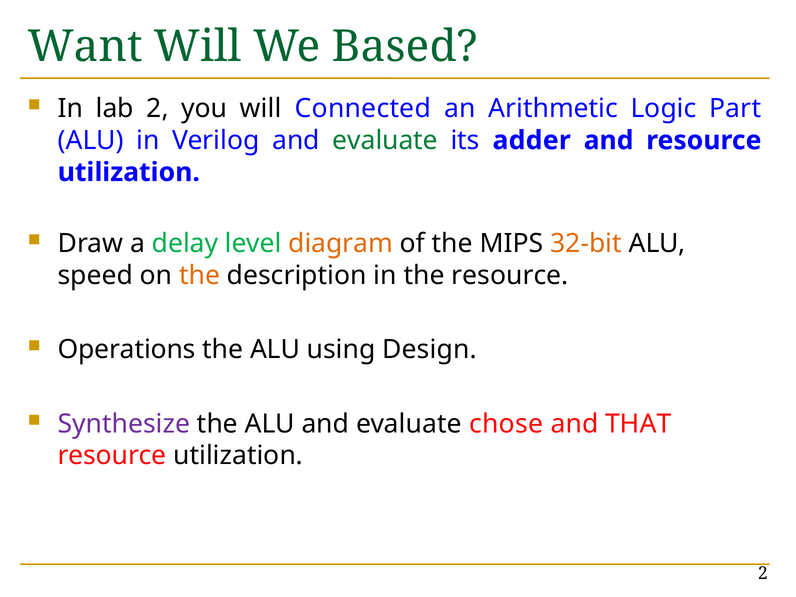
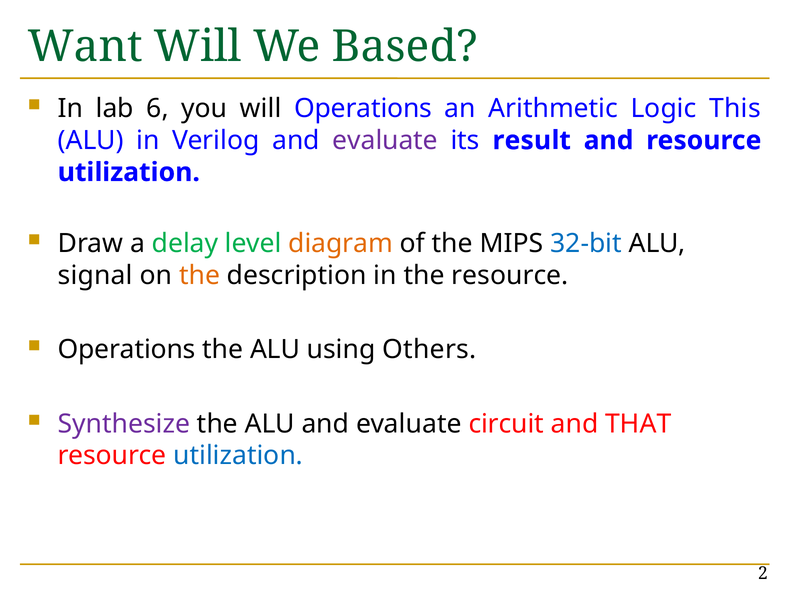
lab 2: 2 -> 6 (158, 109)
will Connected: Connected -> Operations (363, 109)
Part: Part -> This (735, 109)
evaluate colour: green -> purple (385, 140)
adder: adder -> result (532, 140)
32-bit colour: orange -> blue (586, 243)
speed: speed -> signal (95, 275)
Design: Design -> Others (429, 350)
chose: chose -> circuit (506, 424)
utilization colour: black -> blue (238, 456)
